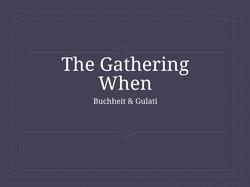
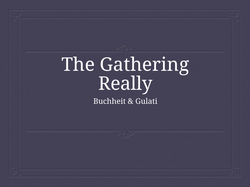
When: When -> Really (125, 84)
